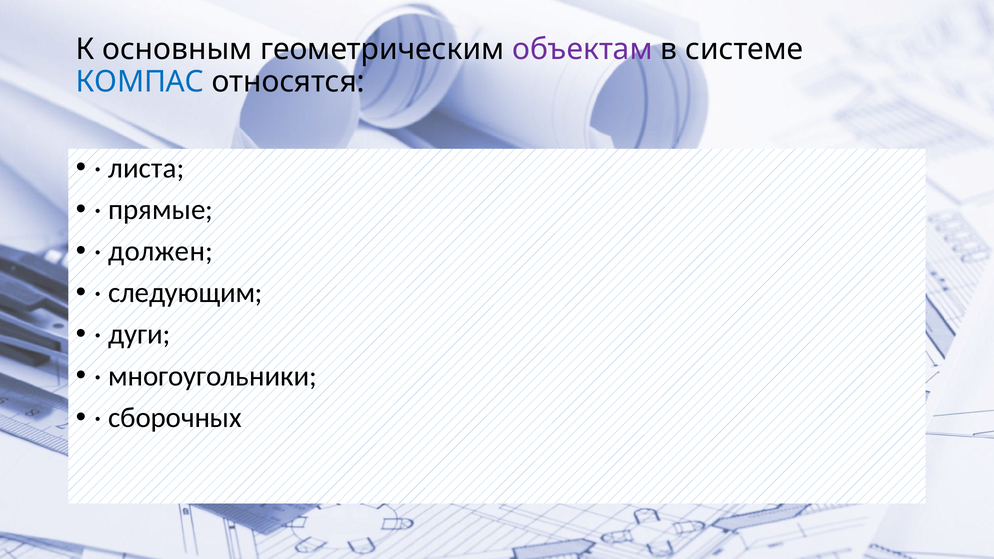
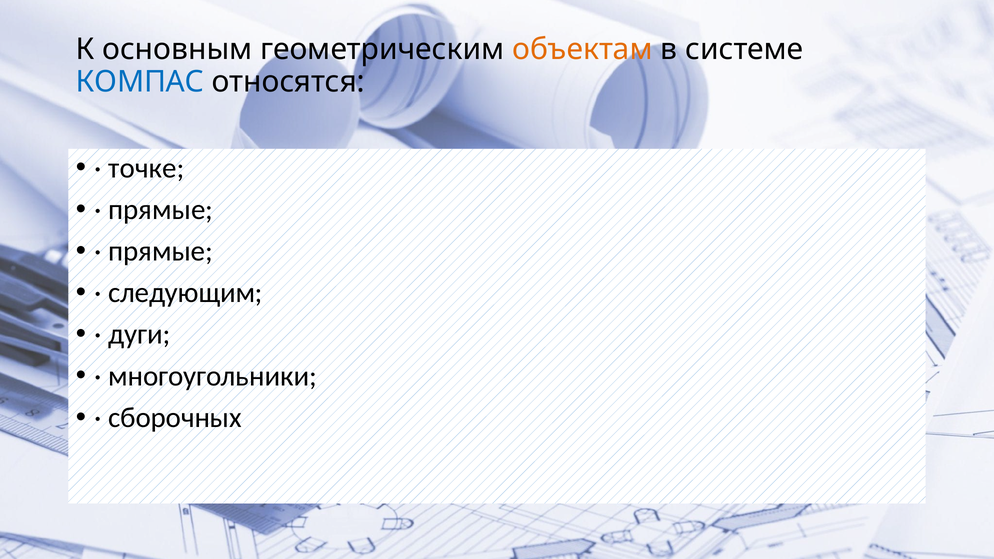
объектам colour: purple -> orange (582, 49)
листа: листа -> точке (146, 168)
должен: должен -> прямые (161, 251)
